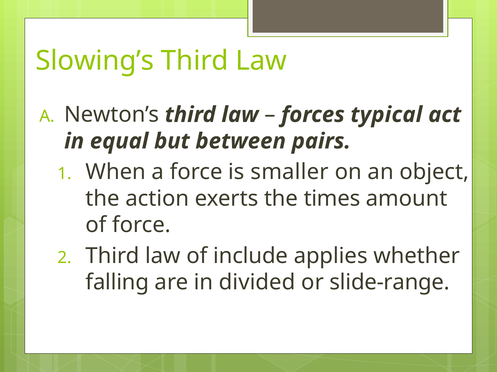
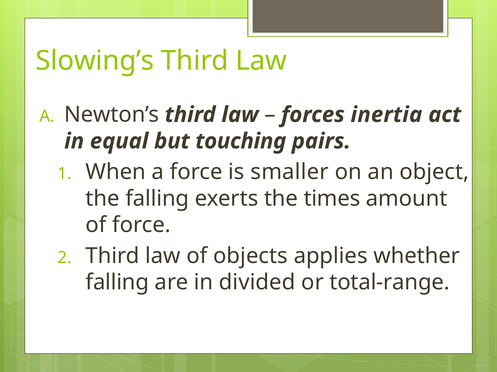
typical: typical -> inertia (386, 115)
between: between -> touching (241, 141)
the action: action -> falling (157, 199)
include: include -> objects (251, 256)
slide-range: slide-range -> total-range (390, 283)
